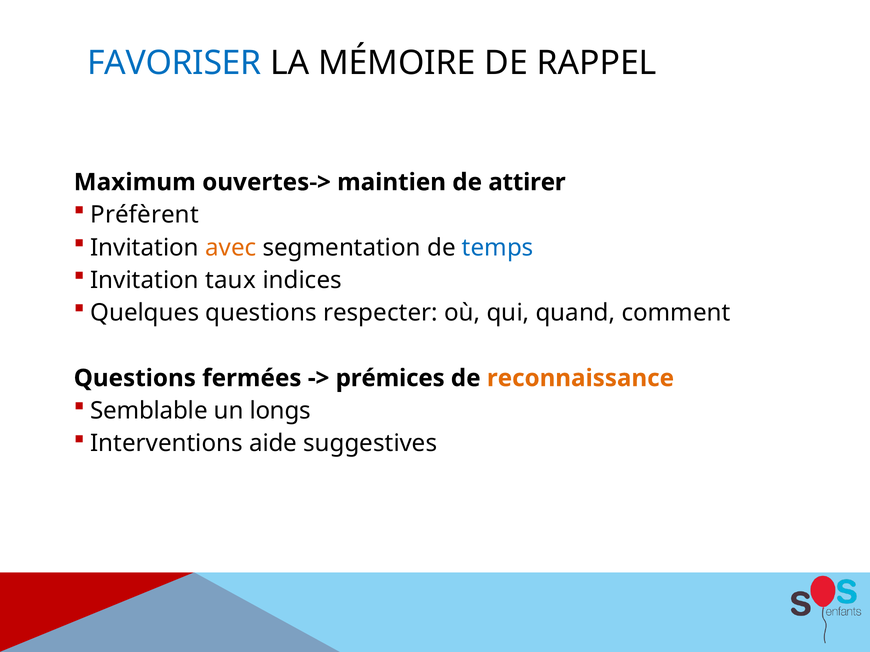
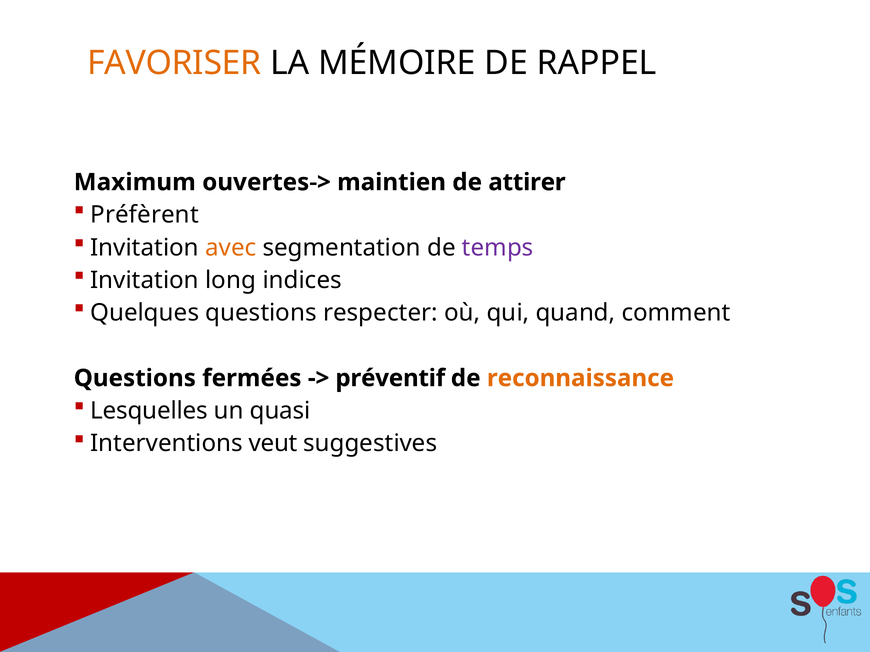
FAVORISER colour: blue -> orange (174, 63)
temps colour: blue -> purple (498, 248)
taux: taux -> long (231, 280)
prémices: prémices -> préventif (390, 378)
Semblable: Semblable -> Lesquelles (149, 411)
longs: longs -> quasi (280, 411)
aide: aide -> veut (273, 444)
